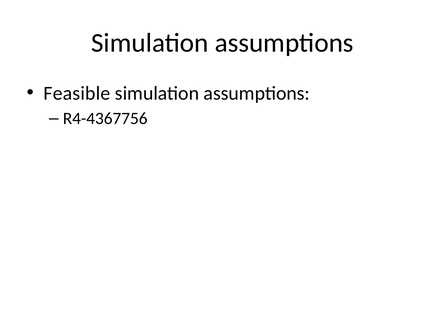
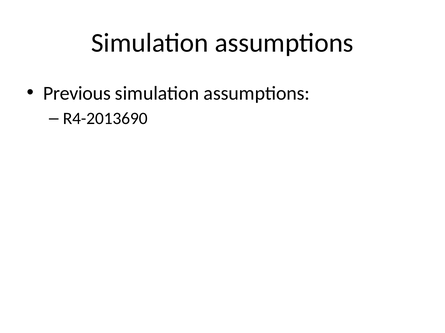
Feasible: Feasible -> Previous (77, 93)
R4-4367756: R4-4367756 -> R4-2013690 (105, 119)
